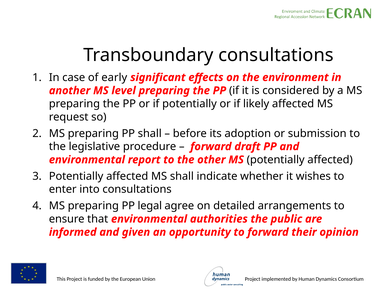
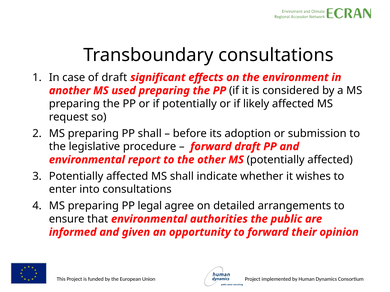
of early: early -> draft (114, 78)
level: level -> used (124, 91)
